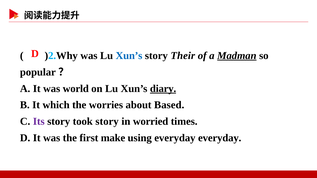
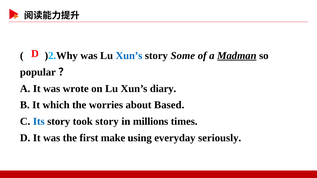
Their: Their -> Some (183, 56)
world: world -> wrote (76, 89)
diary underline: present -> none (163, 89)
Its colour: purple -> blue (39, 122)
worried: worried -> millions (151, 122)
everyday everyday: everyday -> seriously (220, 138)
